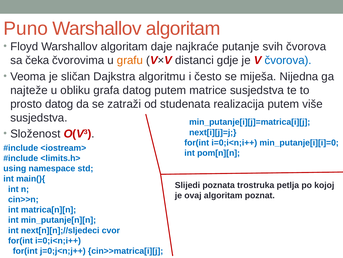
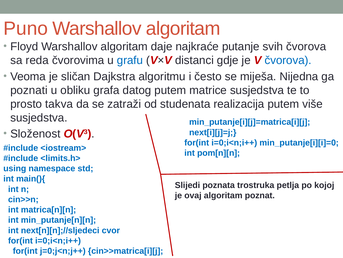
čeka: čeka -> reda (37, 60)
grafu colour: orange -> blue (130, 60)
najteže: najteže -> poznati (29, 90)
prosto datog: datog -> takva (59, 104)
